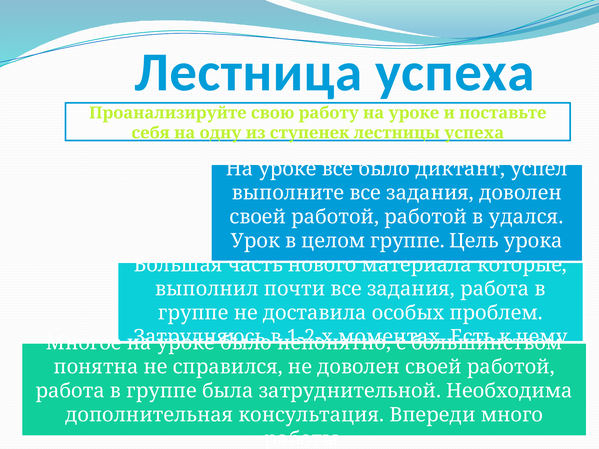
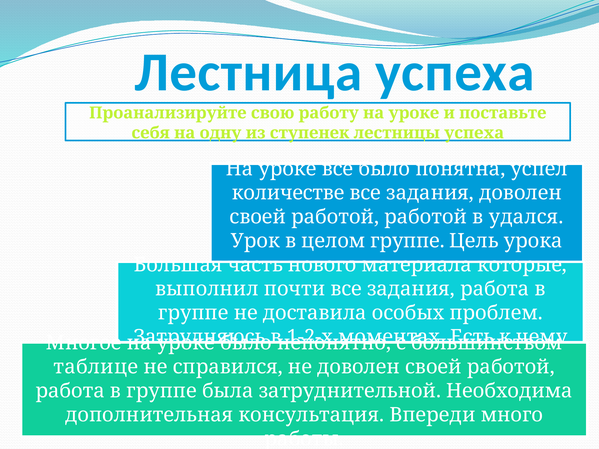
диктант: диктант -> понятна (460, 169)
выполните: выполните -> количестве (288, 193)
понятна: понятна -> таблице (96, 367)
